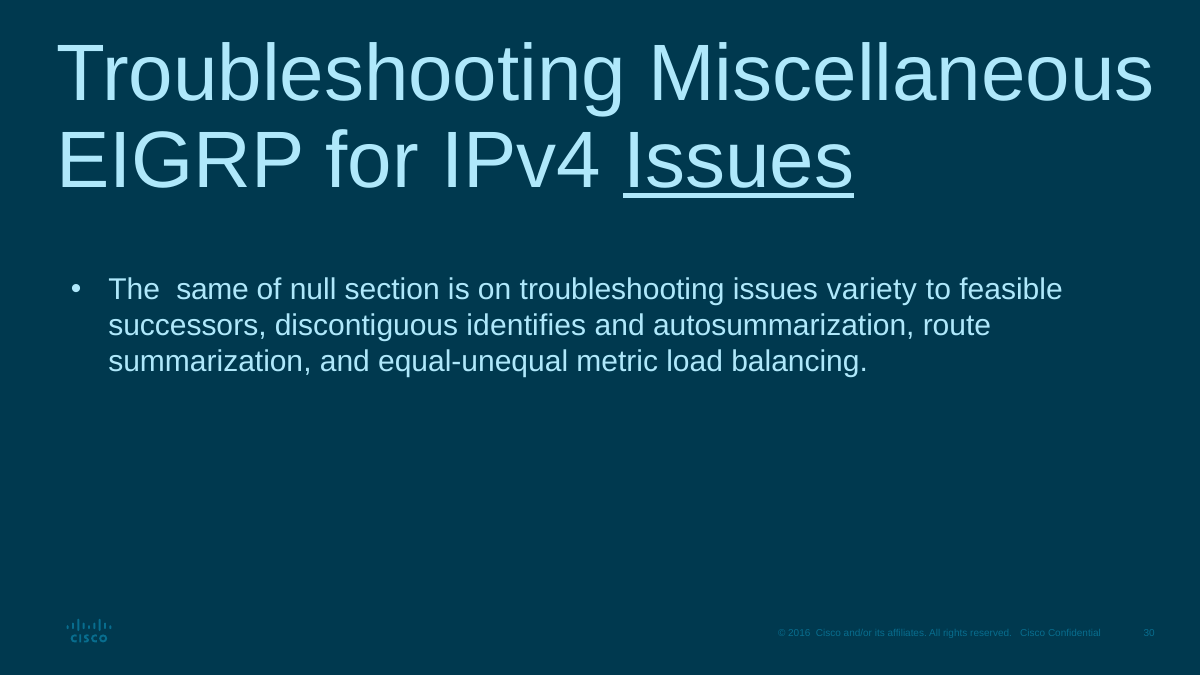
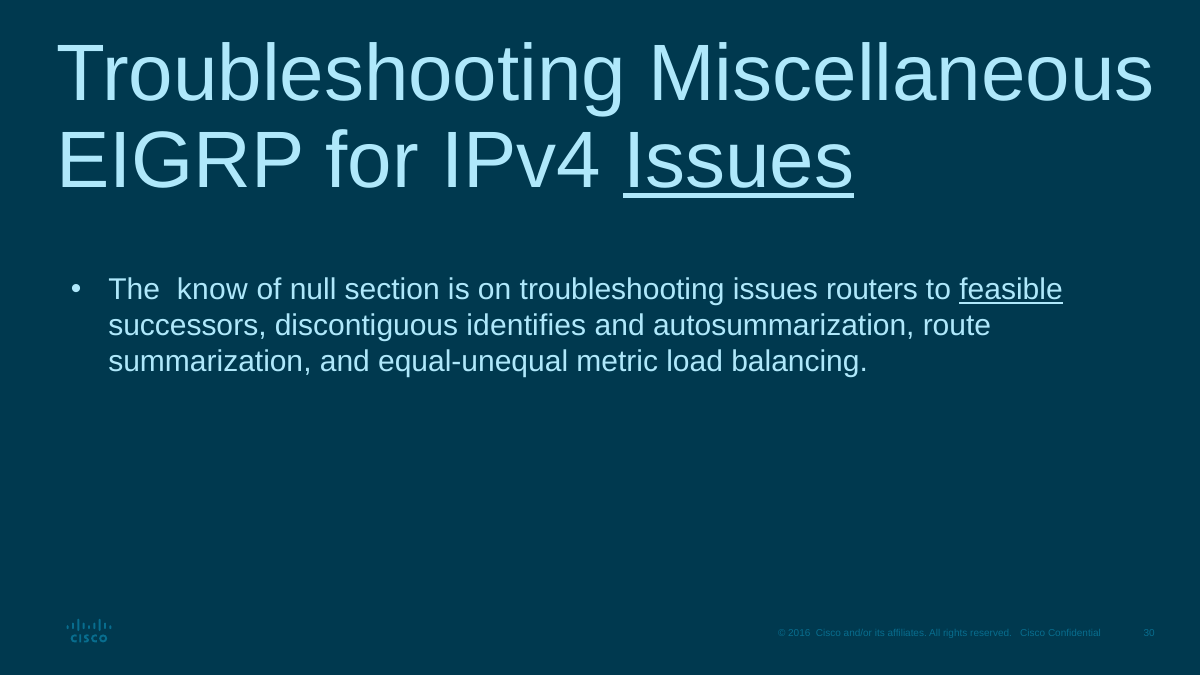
same: same -> know (212, 290)
variety: variety -> routers (872, 290)
feasible underline: none -> present (1011, 290)
